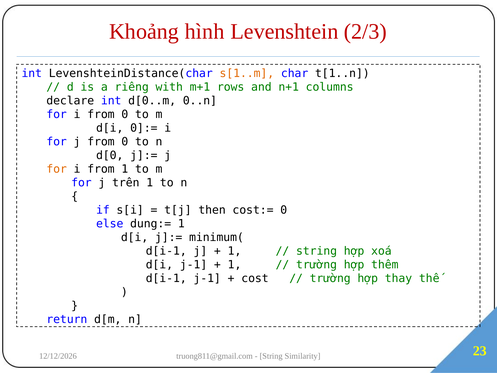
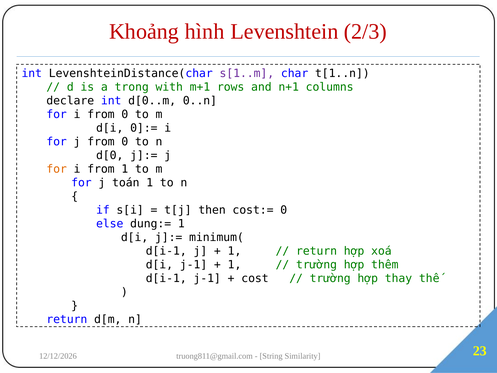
s[1..m colour: orange -> purple (247, 73)
riêng: riêng -> trong (132, 87)
trên: trên -> toán (126, 182)
string: string -> return (317, 251)
